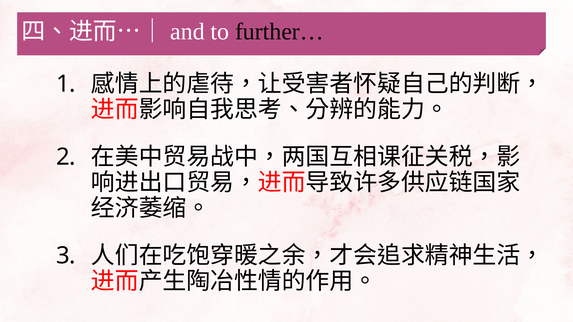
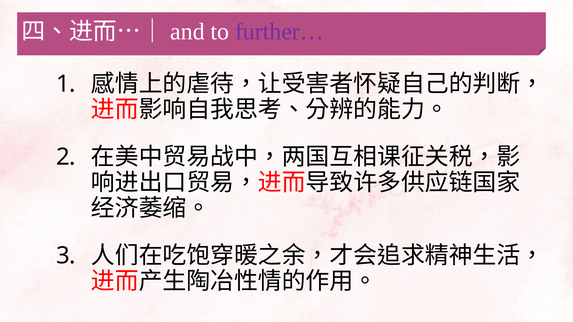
further… colour: black -> purple (279, 32)
